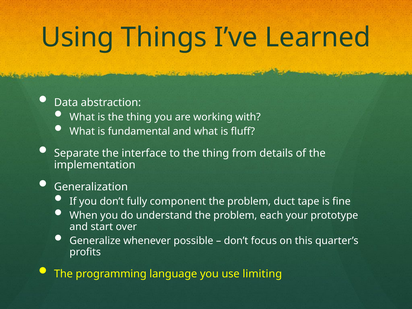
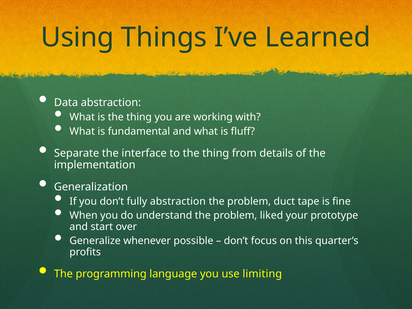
fully component: component -> abstraction (178, 201)
each: each -> liked (271, 216)
